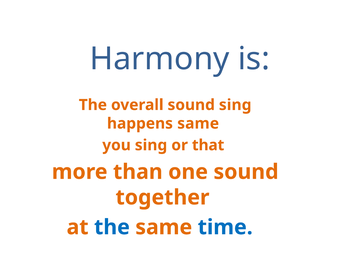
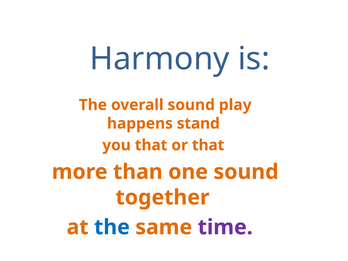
sound sing: sing -> play (235, 105)
happens same: same -> stand (198, 123)
you sing: sing -> that (151, 145)
time colour: blue -> purple (225, 227)
